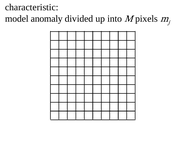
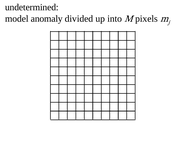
characteristic: characteristic -> undetermined (32, 7)
